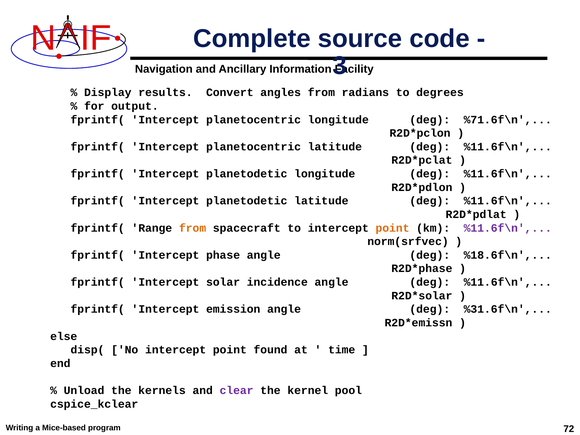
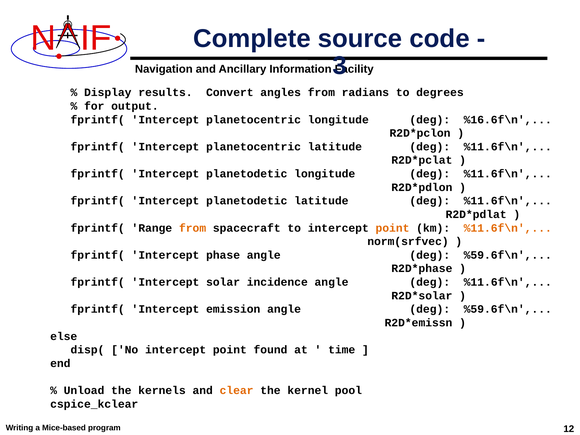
%71.6f\n: %71.6f\n -> %16.6f\n (508, 120)
%11.6f\n colour: purple -> orange (508, 228)
phase angle deg %18.6f\n: %18.6f\n -> %59.6f\n (508, 255)
emission angle deg %31.6f\n: %31.6f\n -> %59.6f\n (508, 309)
clear colour: purple -> orange (237, 390)
72: 72 -> 12 (569, 429)
